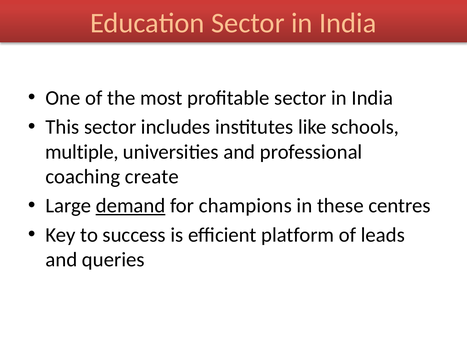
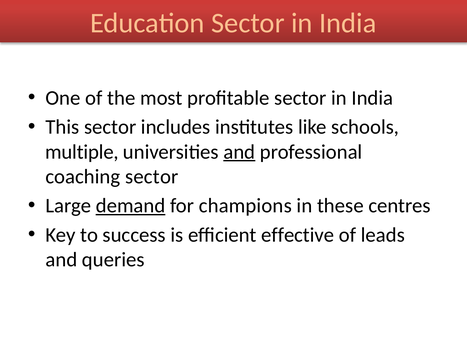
and underline: none -> present (239, 152)
coaching create: create -> sector (152, 177)
platform: platform -> effective (298, 235)
